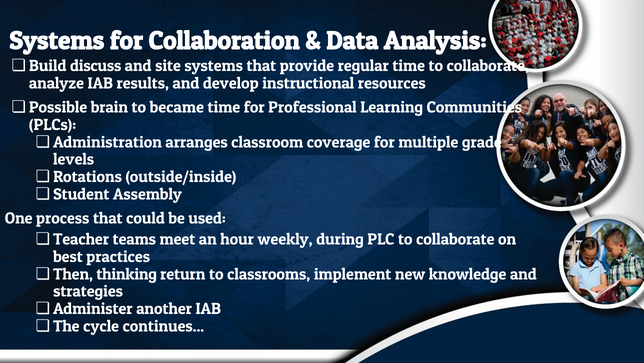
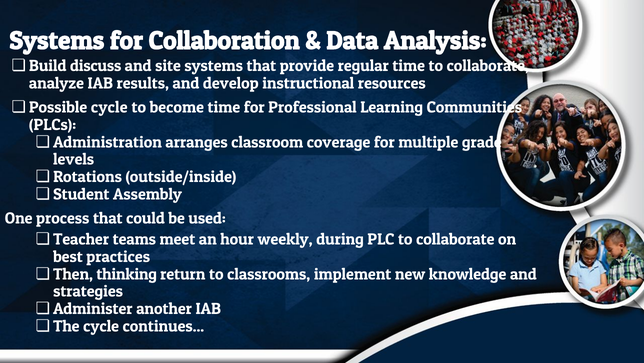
brain: brain -> cycle (109, 107)
became: became -> become (177, 107)
